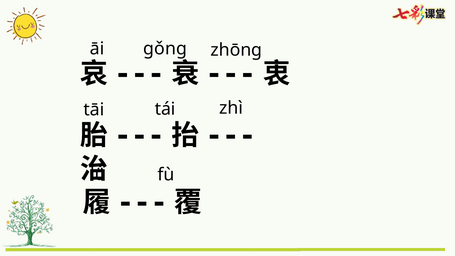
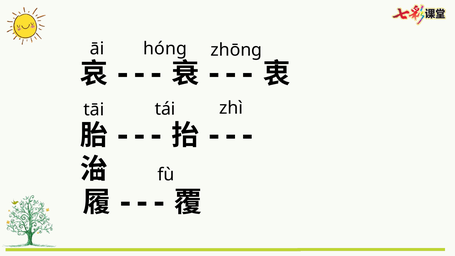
gǒng: gǒng -> hóng (165, 49)
